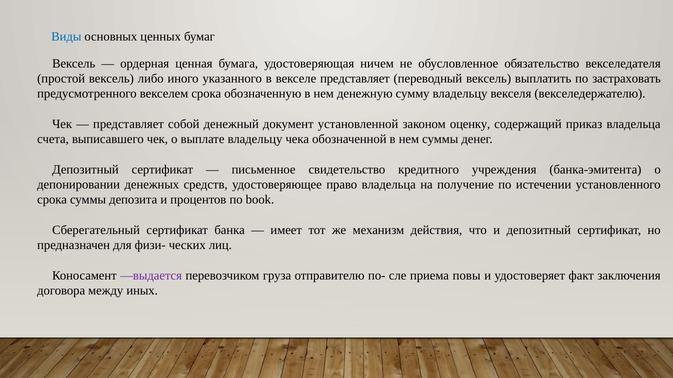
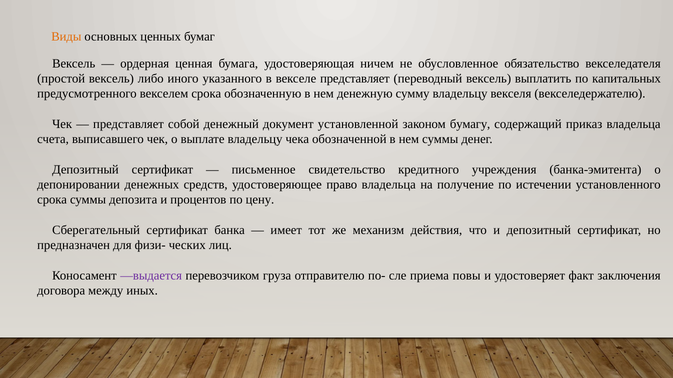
Виды colour: blue -> orange (66, 37)
застраховать: застраховать -> капитальных (627, 79)
оценку: оценку -> бумагу (470, 124)
book: book -> цену (260, 200)
